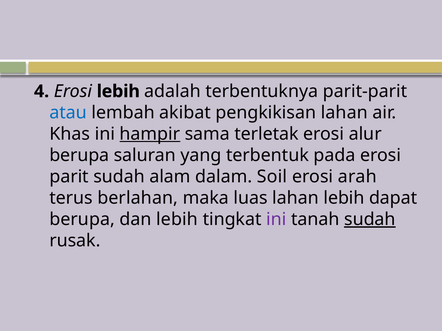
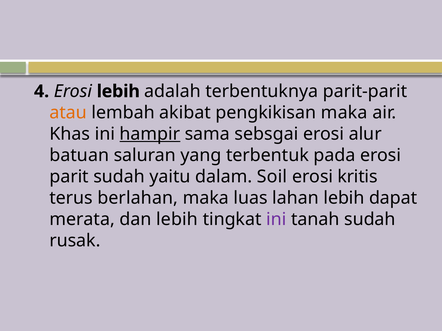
atau colour: blue -> orange (68, 113)
pengkikisan lahan: lahan -> maka (344, 113)
terletak: terletak -> sebsgai (267, 134)
berupa: berupa -> batuan (79, 156)
alam: alam -> yaitu (170, 177)
arah: arah -> kritis (358, 177)
berupa: berupa -> merata (82, 220)
sudah underline: present -> none (370, 220)
